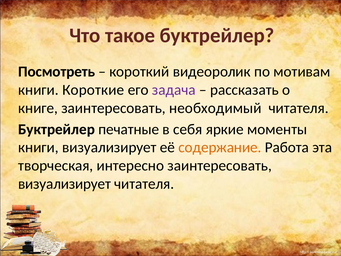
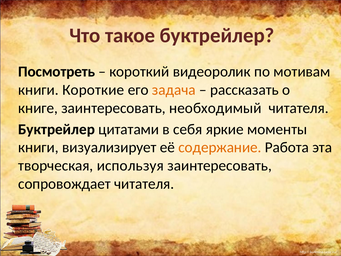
задача colour: purple -> orange (174, 90)
печатные: печатные -> цитатами (129, 129)
интересно: интересно -> используя (130, 166)
визуализирует: визуализирует -> сопровождает (64, 184)
